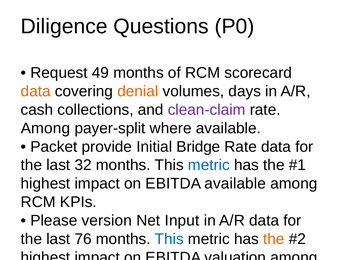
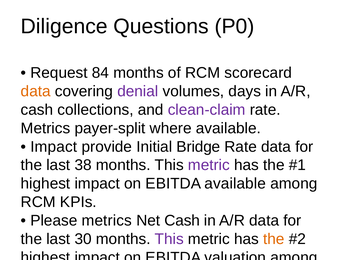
49: 49 -> 84 (100, 73)
denial colour: orange -> purple (138, 91)
Among: Among -> Metrics (45, 128)
Packet: Packet -> Impact (54, 146)
32: 32 -> 38 (83, 165)
metric colour: blue -> purple (209, 165)
Please version: version -> metrics (107, 220)
Net Input: Input -> Cash (182, 220)
76: 76 -> 30 (83, 239)
This colour: blue -> purple (169, 239)
